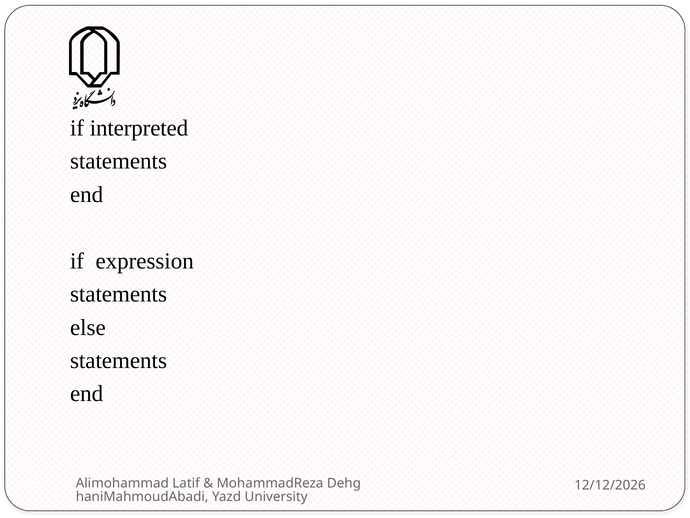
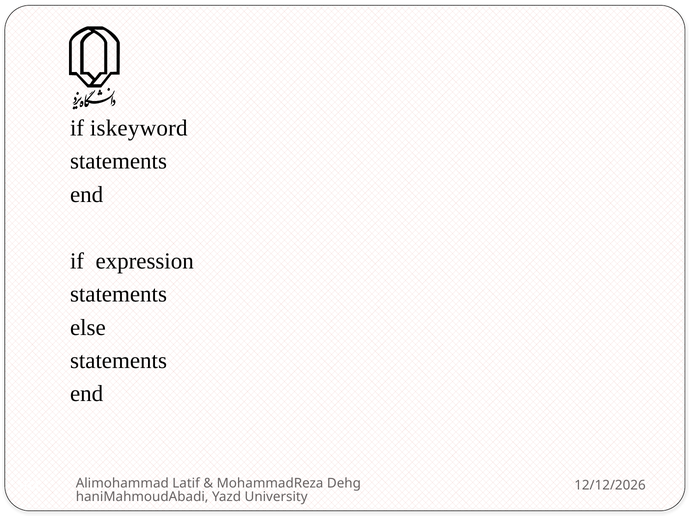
interpreted: interpreted -> iskeyword (139, 128)
